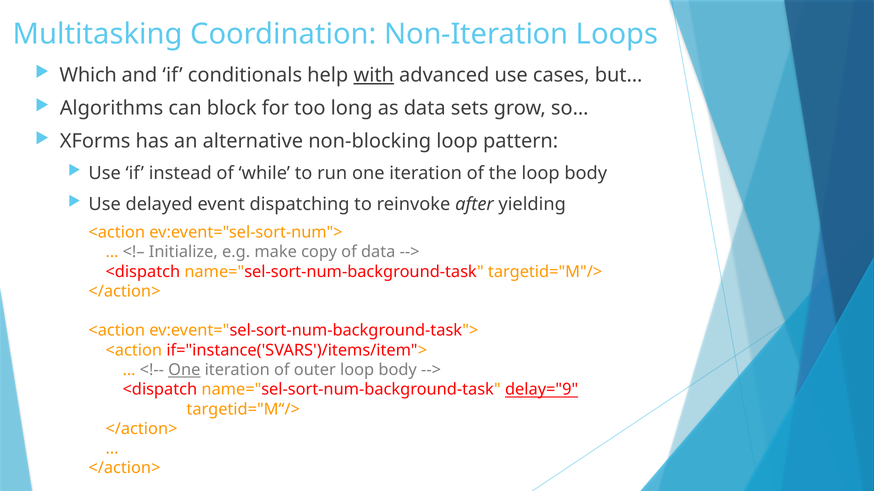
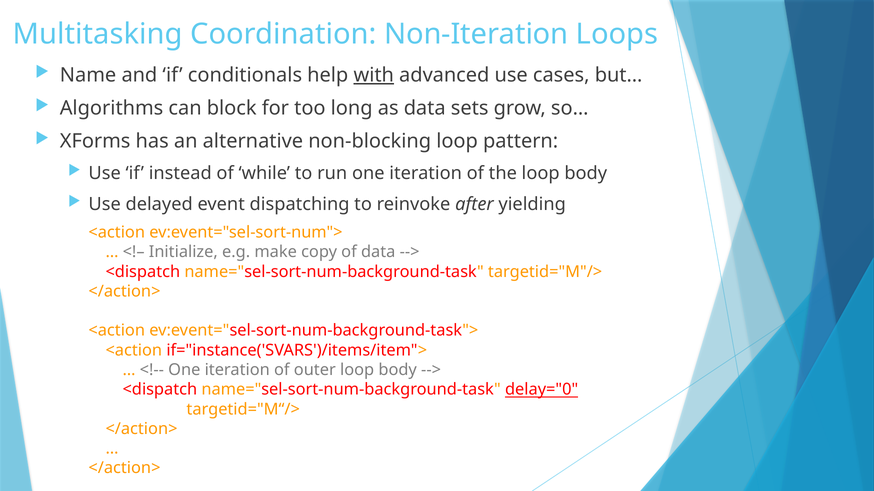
Which: Which -> Name (88, 75)
One underline: present -> none (184, 370)
delay="9: delay="9 -> delay="0 (542, 390)
